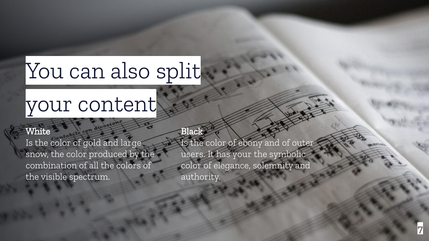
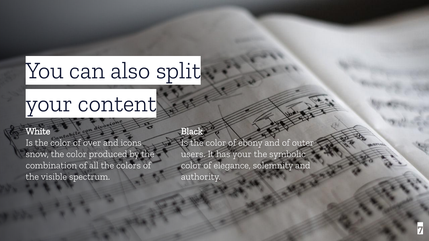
gold: gold -> over (92, 143)
large: large -> icons (131, 143)
